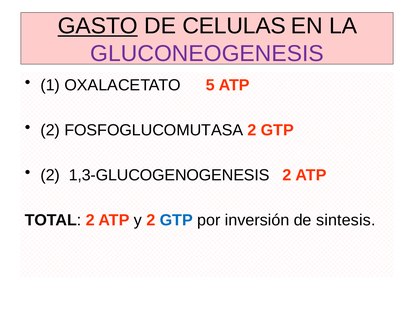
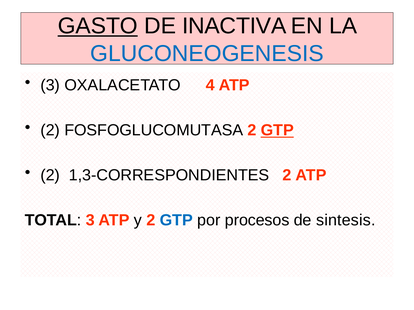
CELULAS: CELULAS -> INACTIVA (234, 26)
GLUCONEOGENESIS colour: purple -> blue (207, 54)
1: 1 -> 3 (50, 85)
5: 5 -> 4 (210, 85)
GTP underline: none -> present (277, 130)
1,3-GLUCOGENOGENESIS: 1,3-GLUCOGENOGENESIS -> 1,3-CORRESPONDIENTES (169, 176)
TOTAL 2: 2 -> 3 (90, 221)
inversión: inversión -> procesos (257, 221)
